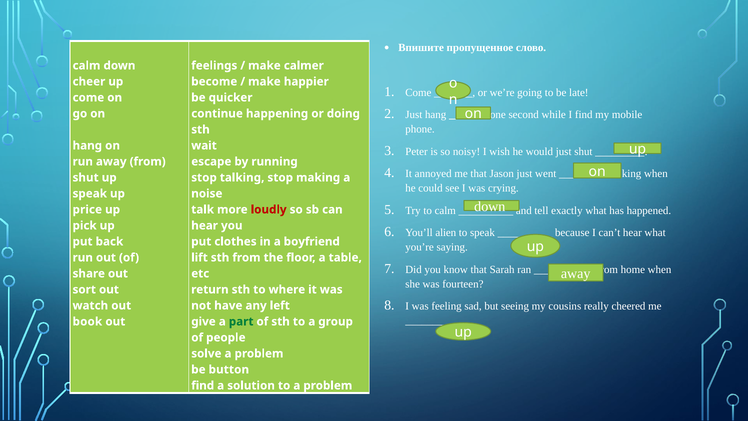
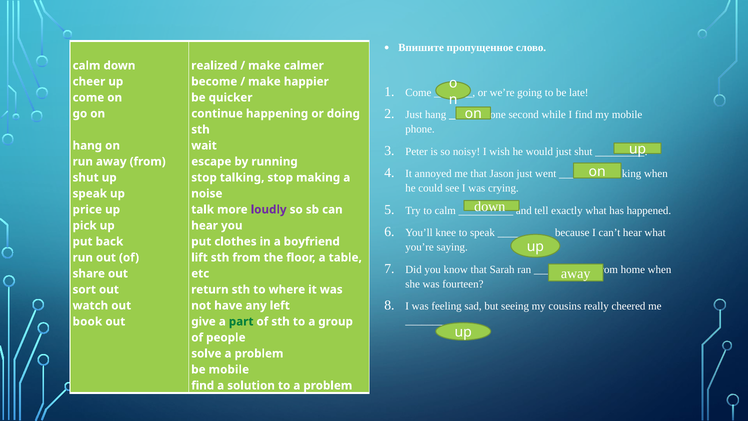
feelings: feelings -> realized (214, 66)
loudly colour: red -> purple (269, 209)
alien: alien -> knee (446, 233)
be button: button -> mobile (229, 369)
